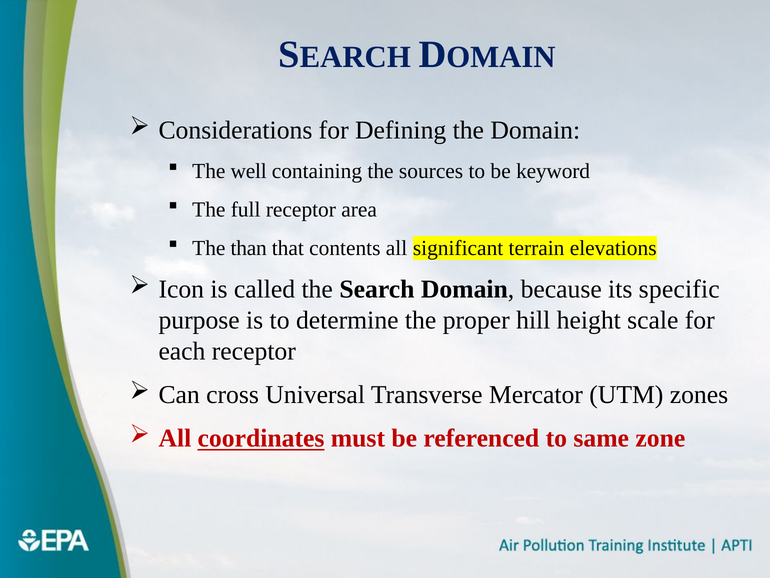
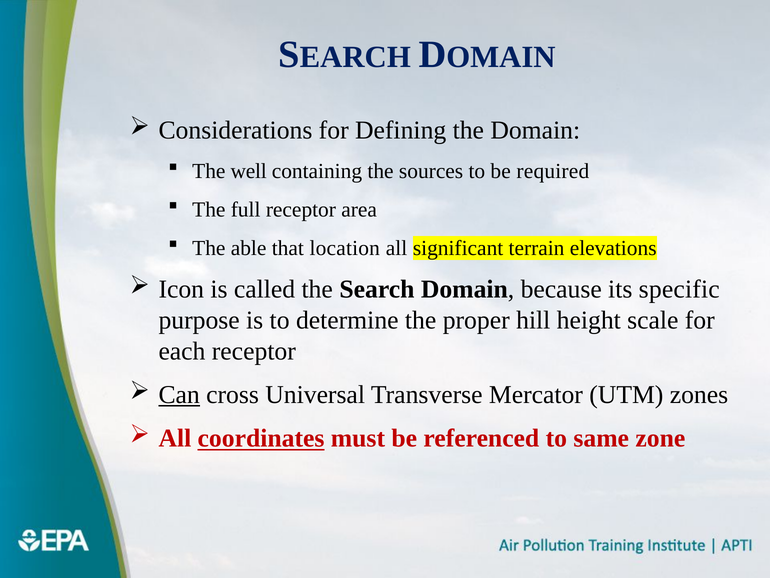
keyword: keyword -> required (553, 171)
than: than -> able (249, 248)
contents: contents -> location (345, 248)
Can underline: none -> present (179, 394)
